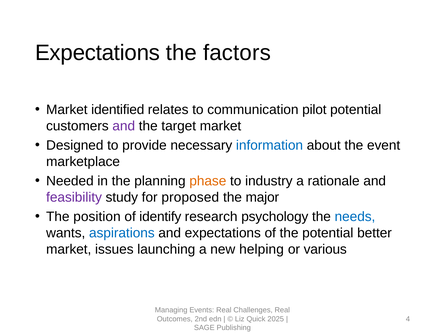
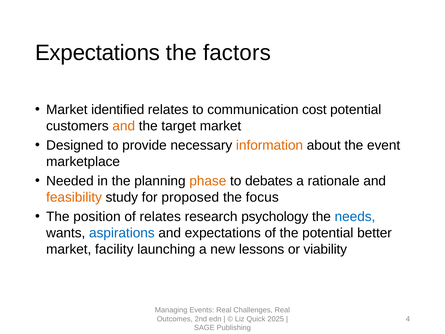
pilot: pilot -> cost (314, 110)
and colour: purple -> orange (124, 126)
information colour: blue -> orange (270, 145)
industry: industry -> debates (269, 181)
feasibility colour: purple -> orange (74, 197)
major: major -> focus (262, 197)
of identify: identify -> relates (160, 217)
issues: issues -> facility (114, 249)
helping: helping -> lessons (262, 249)
various: various -> viability (325, 249)
